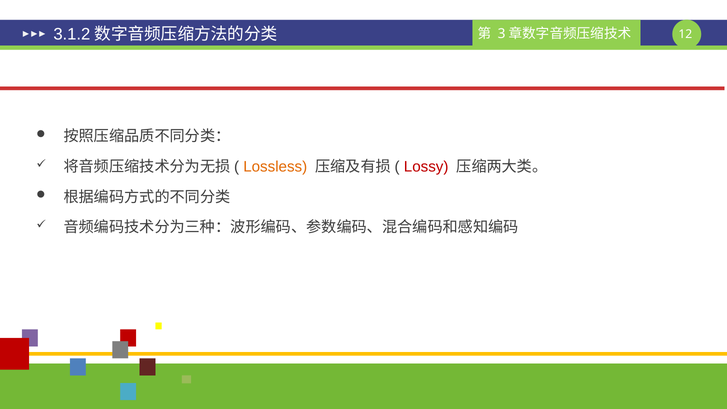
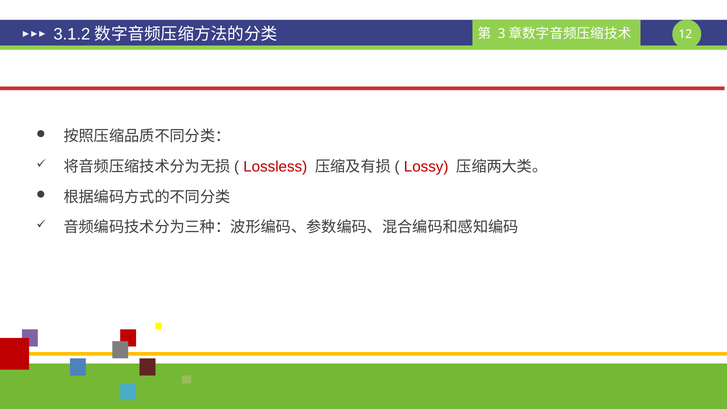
Lossless colour: orange -> red (275, 167)
